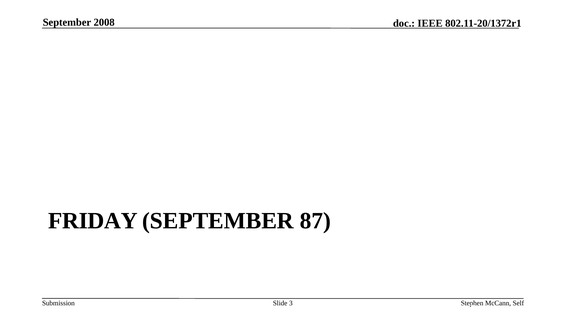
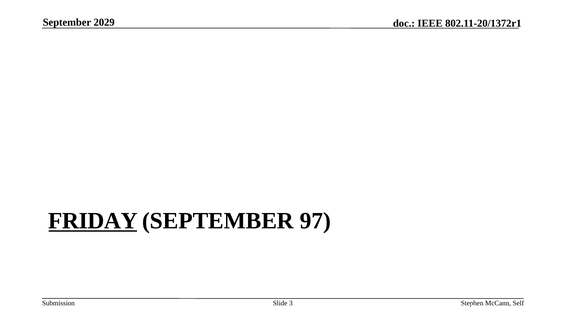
2008: 2008 -> 2029 (104, 22)
FRIDAY underline: none -> present (93, 221)
87: 87 -> 97 (315, 221)
